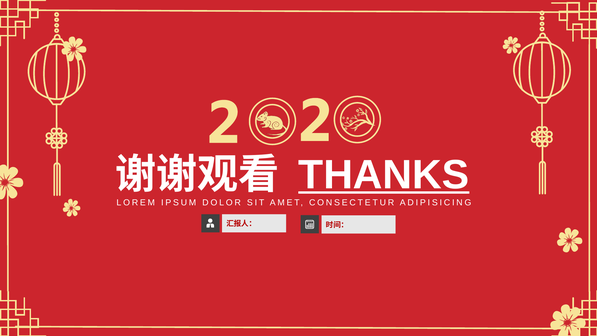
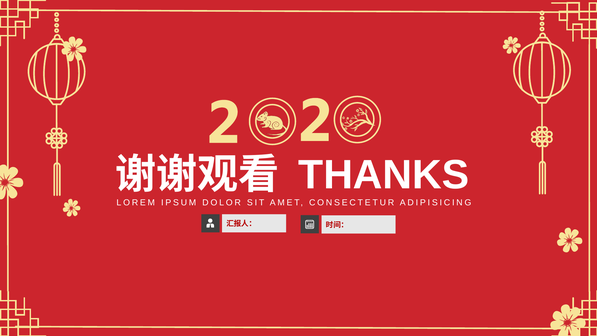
THANKS underline: present -> none (384, 175)
